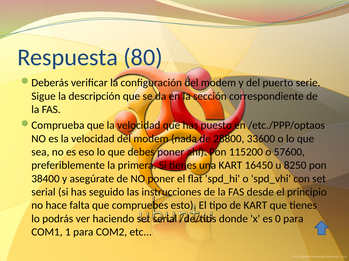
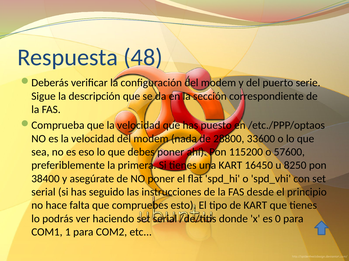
80: 80 -> 48 (143, 58)
